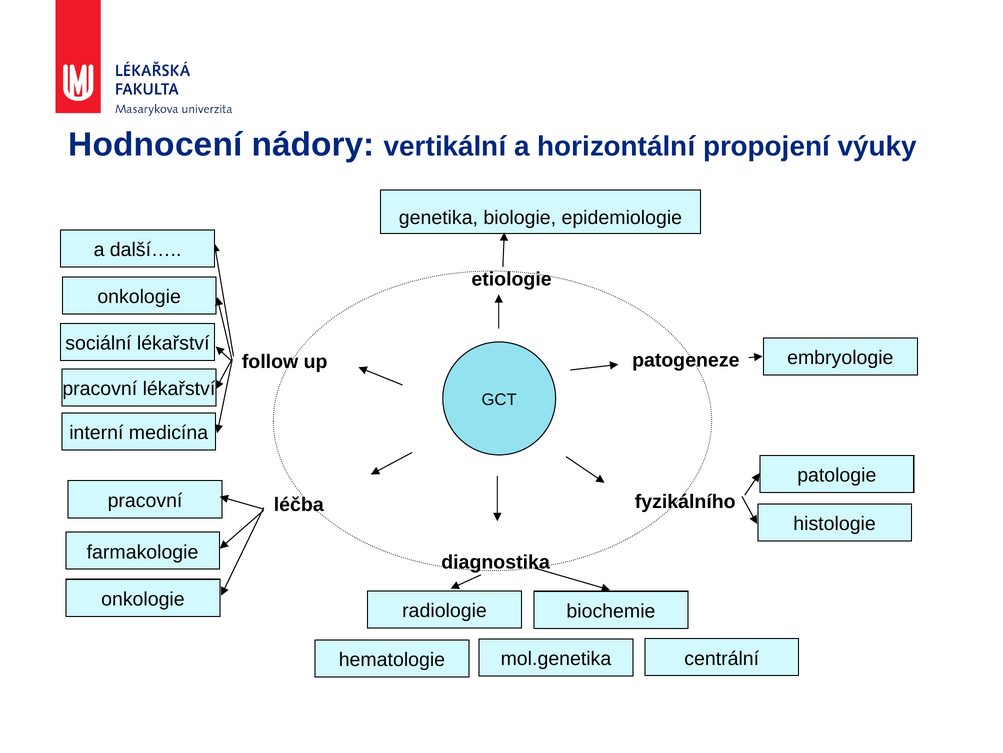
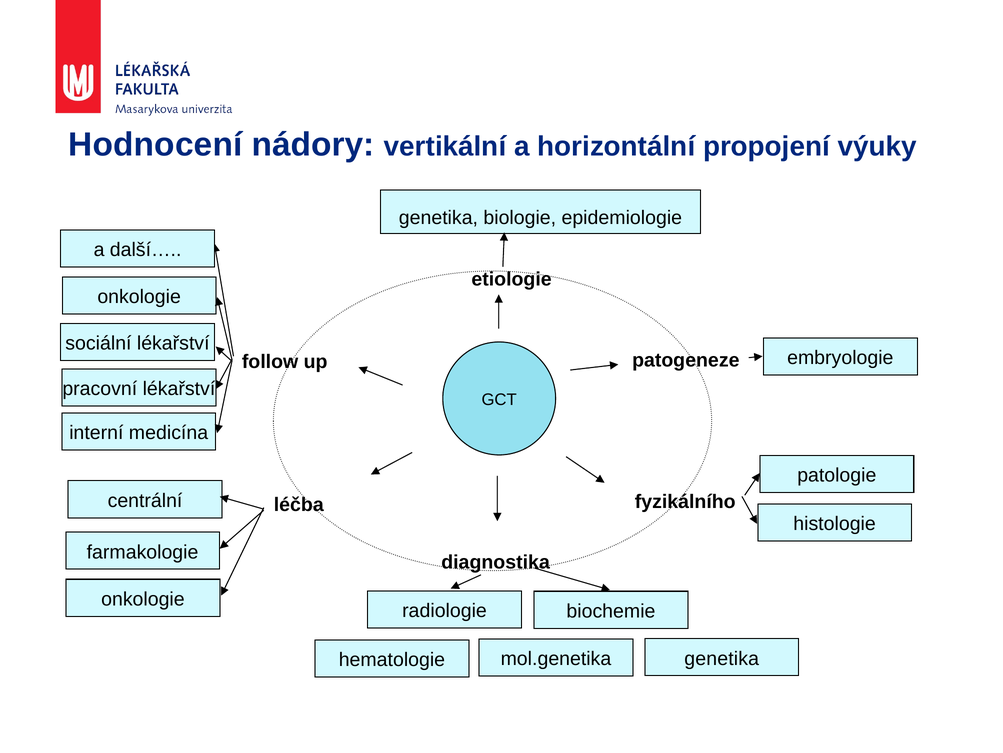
pracovní: pracovní -> centrální (145, 500)
centrální: centrální -> genetika (722, 658)
